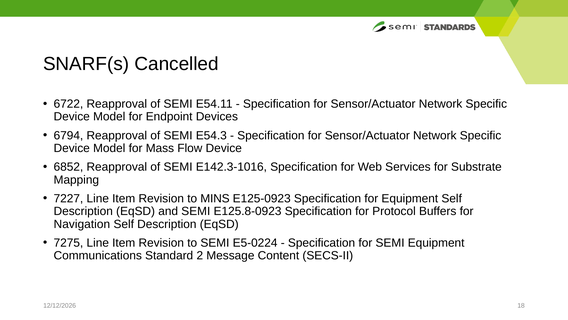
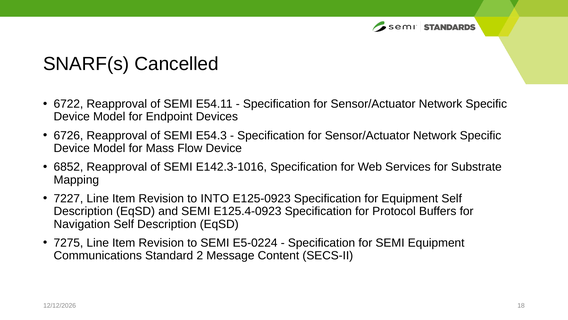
6794: 6794 -> 6726 (68, 135)
MINS: MINS -> INTO (215, 198)
E125.8-0923: E125.8-0923 -> E125.4-0923 (248, 211)
